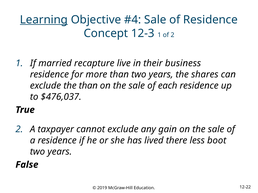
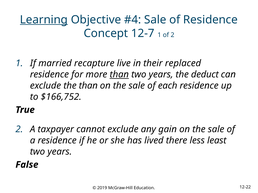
12-3: 12-3 -> 12-7 (143, 33)
business: business -> replaced (183, 63)
than underline: none -> present (119, 75)
shares: shares -> deduct (205, 75)
$476,037: $476,037 -> $166,752 (61, 97)
boot: boot -> least (217, 141)
